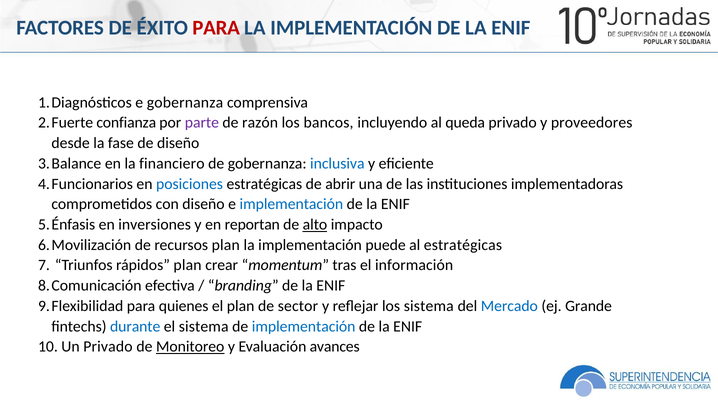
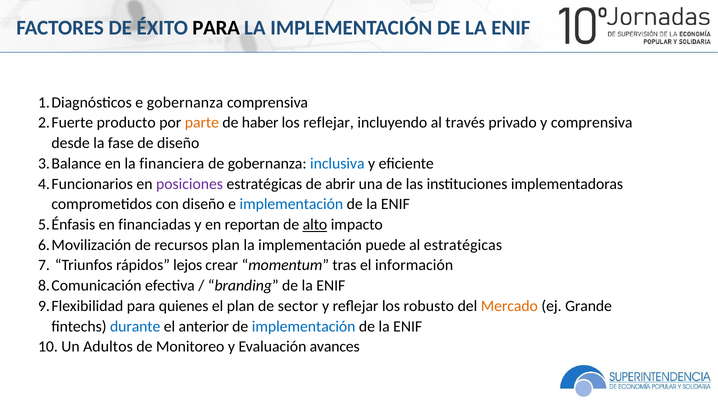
PARA colour: red -> black (216, 28)
confianza: confianza -> producto (126, 123)
parte colour: purple -> orange (202, 123)
razón: razón -> haber (260, 123)
los bancos: bancos -> reflejar (329, 123)
queda: queda -> través (465, 123)
y proveedores: proveedores -> comprensiva (592, 123)
financiero: financiero -> financiera (172, 163)
posiciones colour: blue -> purple (190, 184)
inversiones: inversiones -> financiadas (155, 225)
rápidos plan: plan -> lejos (188, 265)
los sistema: sistema -> robusto (429, 306)
Mercado colour: blue -> orange (509, 306)
el sistema: sistema -> anterior (204, 326)
Un Privado: Privado -> Adultos (108, 347)
Monitoreo underline: present -> none (190, 347)
